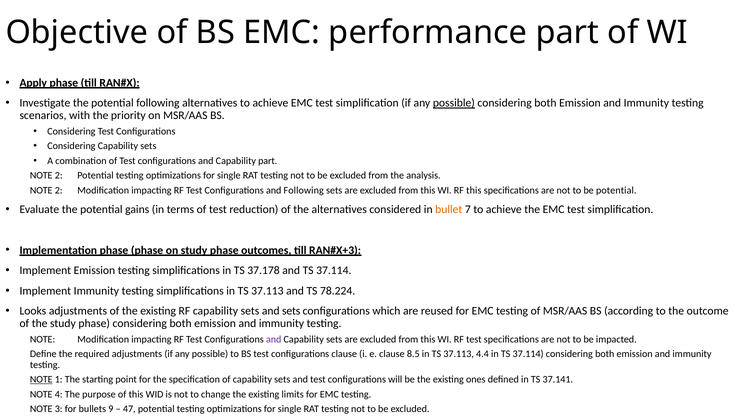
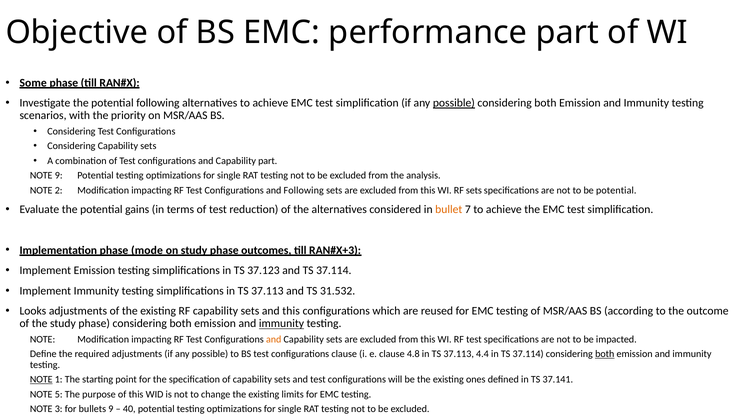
Apply: Apply -> Some (33, 83)
2: 2 -> 9 (59, 175)
RF this: this -> sets (474, 190)
phase phase: phase -> mode (147, 250)
37.178: 37.178 -> 37.123 (264, 270)
78.224: 78.224 -> 31.532 (338, 291)
and sets: sets -> this (291, 311)
immunity underline: none -> present (281, 324)
and colour: purple -> orange (274, 339)
8.5: 8.5 -> 4.8 (413, 354)
both underline: none -> present (605, 354)
4: 4 -> 5 (59, 394)
47: 47 -> 40 (129, 409)
